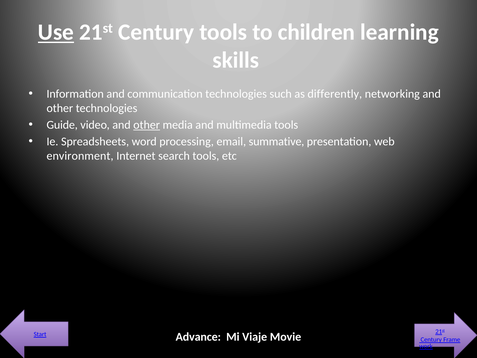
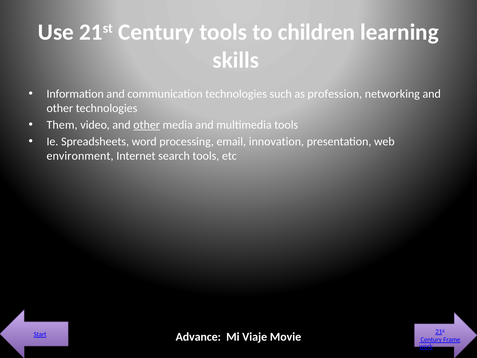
Use underline: present -> none (56, 32)
differently: differently -> profession (335, 94)
Guide: Guide -> Them (62, 125)
summative: summative -> innovation (276, 142)
